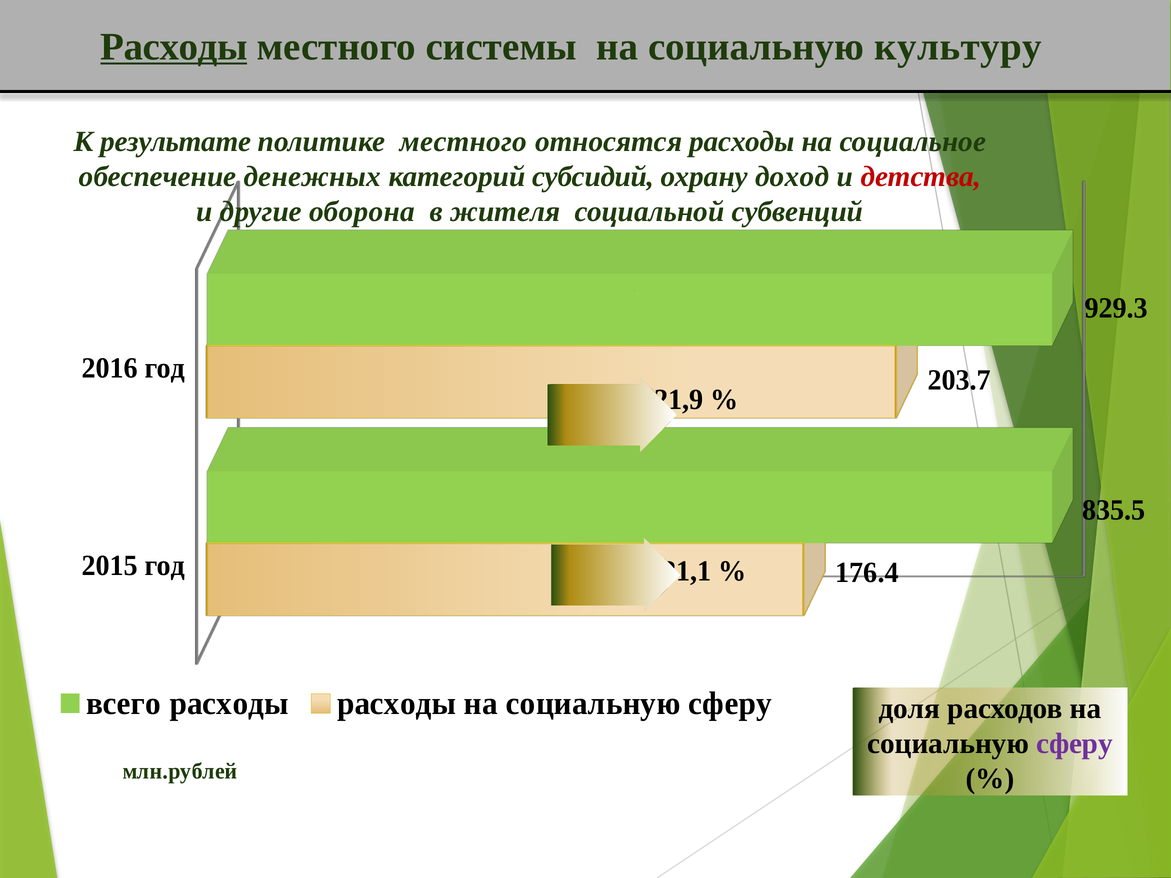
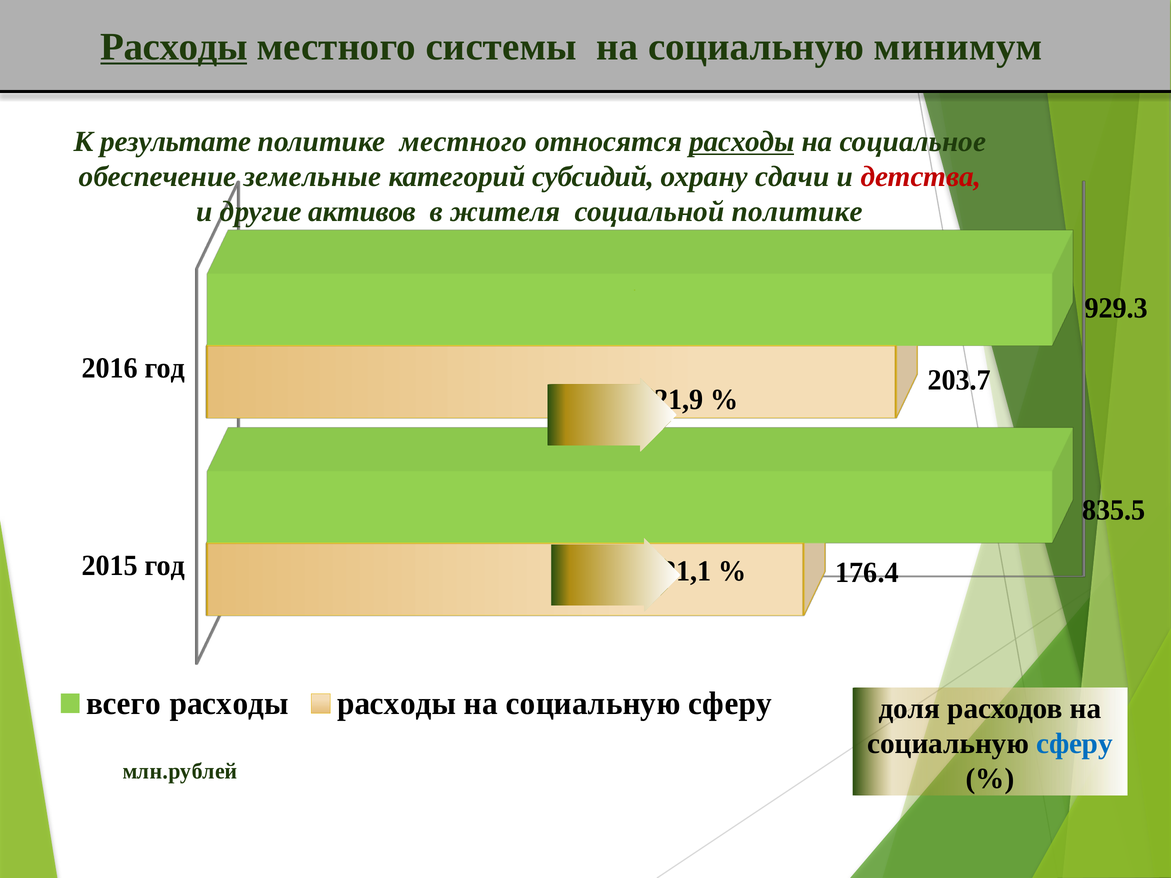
культуру: культуру -> минимум (958, 47)
расходы underline: none -> present (742, 142)
денежных: денежных -> земельные (312, 177)
доход: доход -> сдачи (792, 177)
оборона: оборона -> активов (362, 212)
социальной субвенций: субвенций -> политике (797, 212)
сферу colour: purple -> blue (1075, 744)
